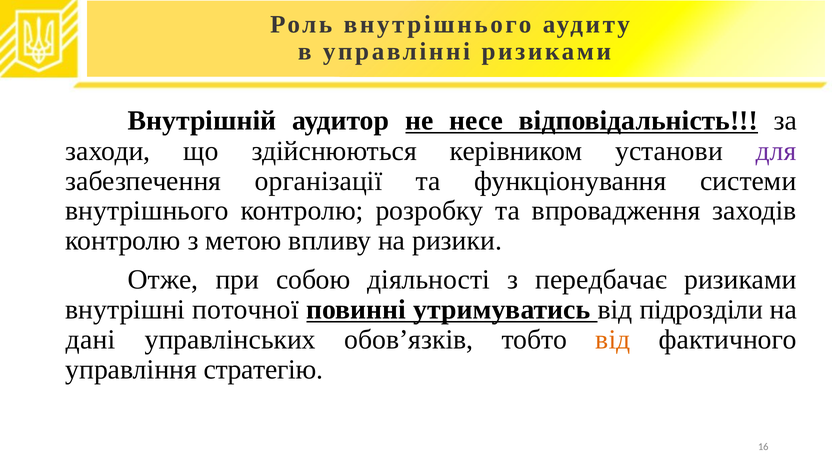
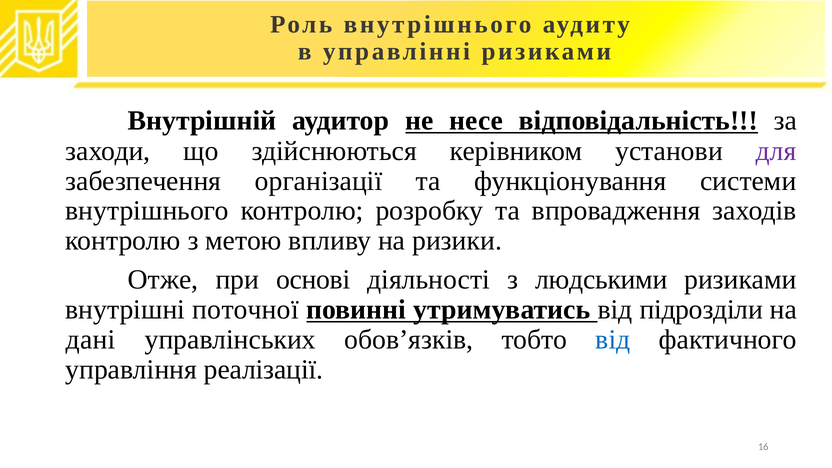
собою: собою -> основі (313, 279)
передбачає: передбачає -> людськими (601, 279)
від colour: orange -> blue (613, 339)
стратегію: стратегію -> реалізації (264, 369)
